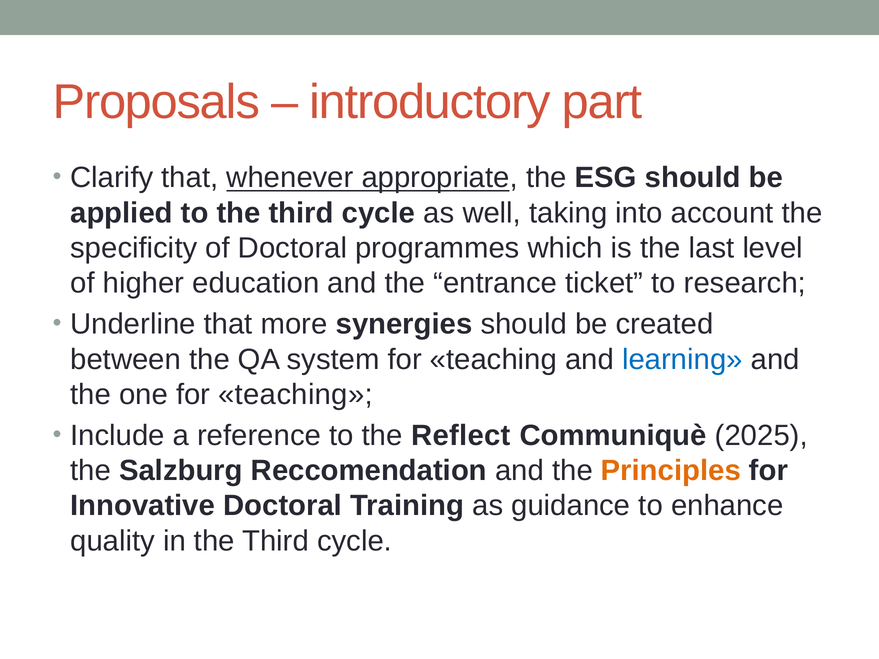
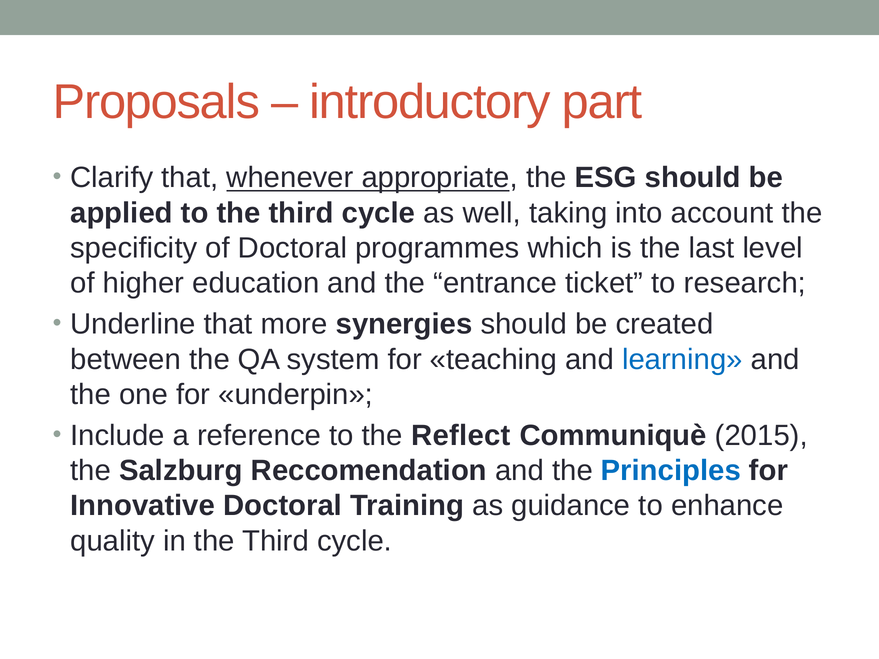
one for teaching: teaching -> underpin (296, 395)
2025: 2025 -> 2015 (761, 436)
Principles colour: orange -> blue (671, 471)
